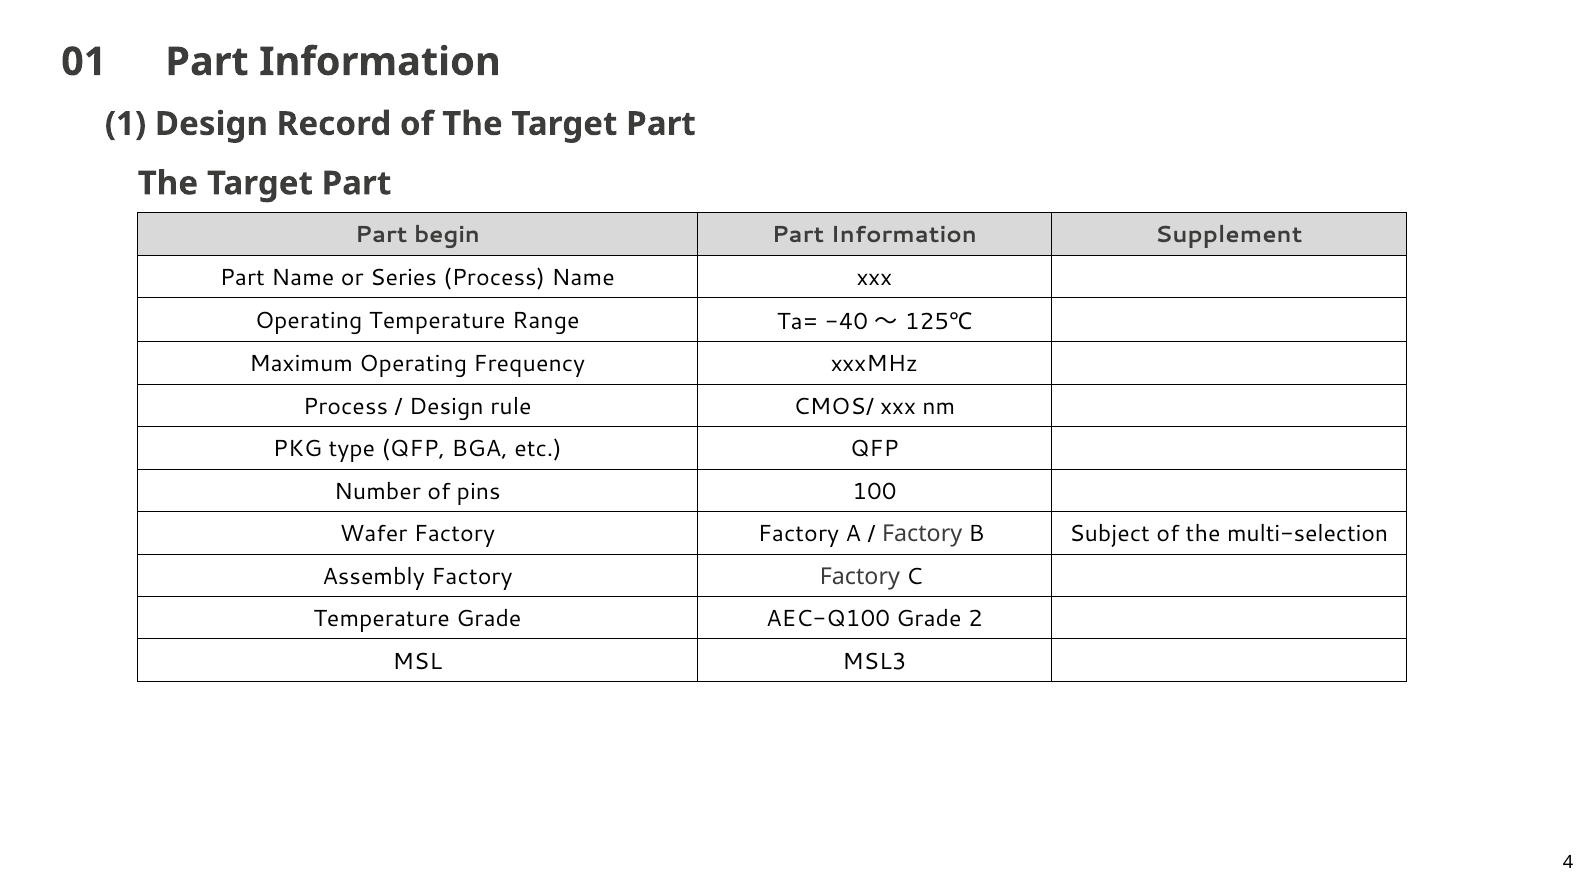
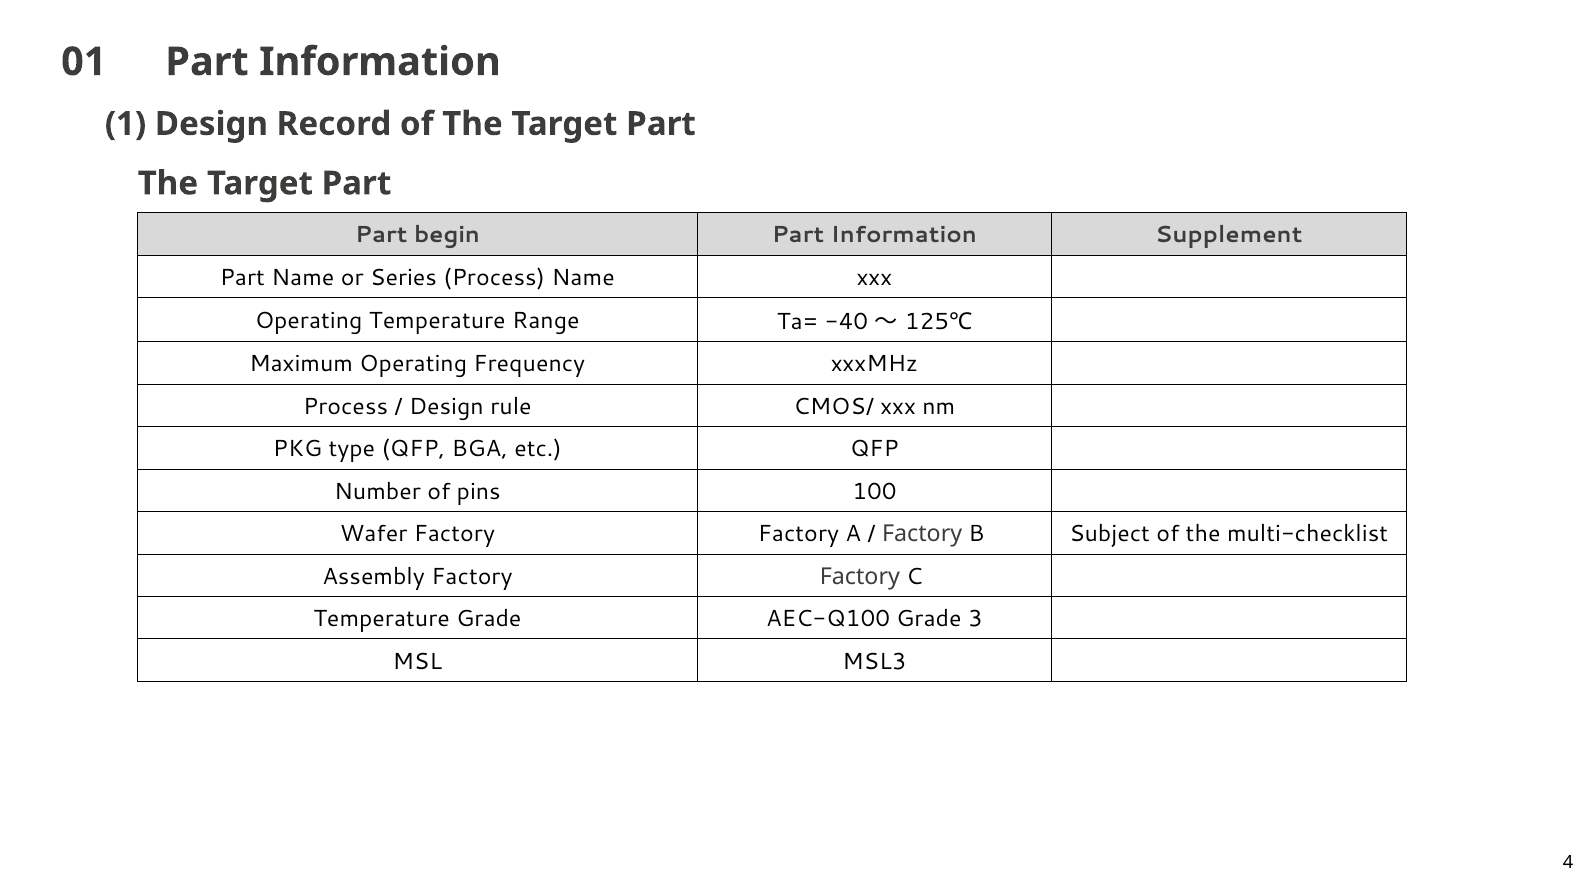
multi-selection: multi-selection -> multi-checklist (1308, 534)
2: 2 -> 3 (975, 619)
